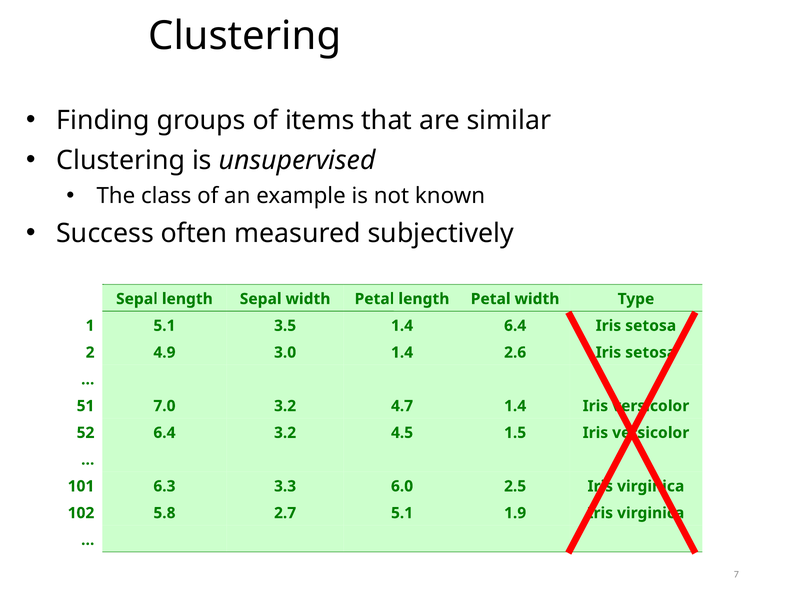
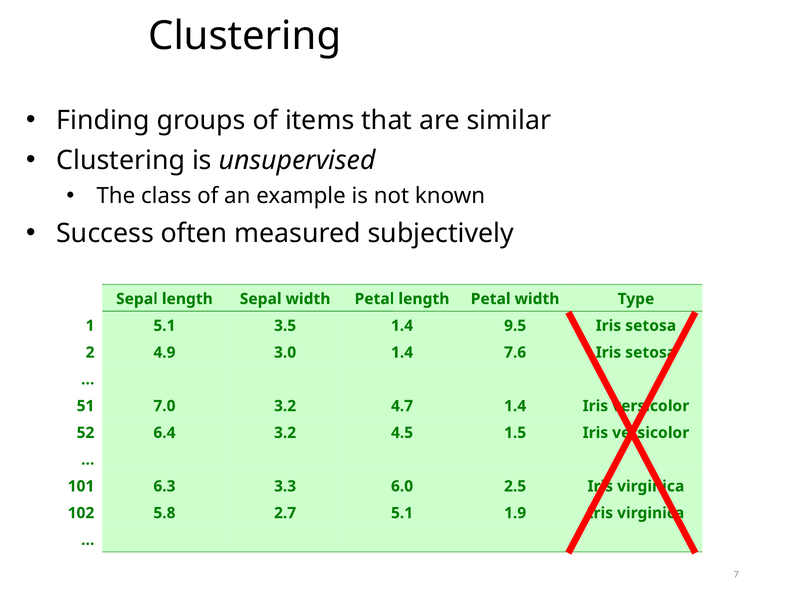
6.4: 6.4 -> 9.5 (515, 325)
2.6: 2.6 -> 7.6 (515, 352)
